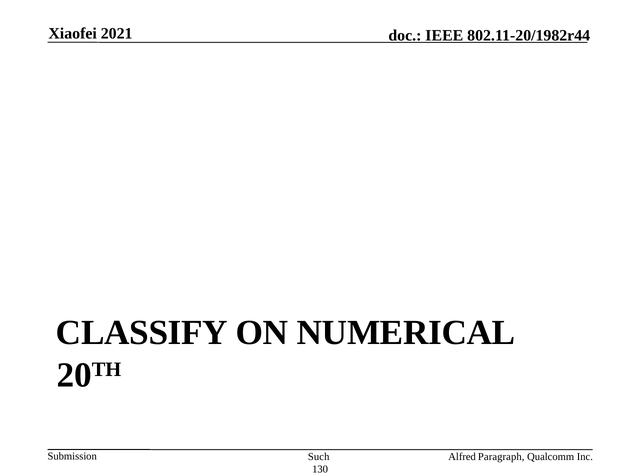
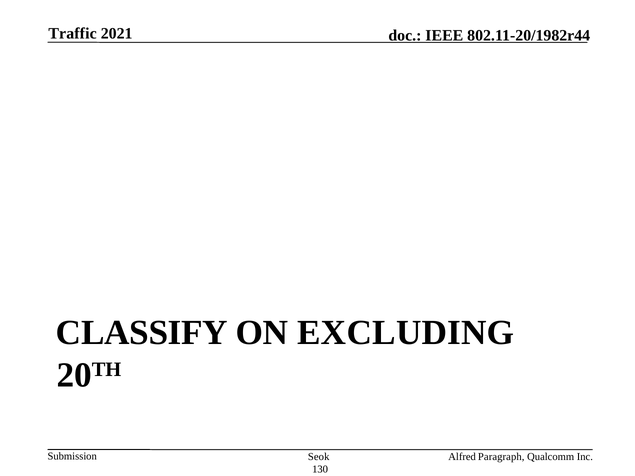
Xiaofei: Xiaofei -> Traffic (73, 34)
NUMERICAL: NUMERICAL -> EXCLUDING (406, 333)
Such: Such -> Seok (319, 457)
